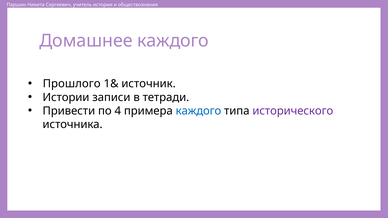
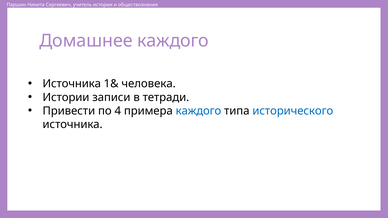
Прошлого: Прошлого -> Источника (72, 84)
источник: источник -> человека (149, 84)
исторического colour: purple -> blue (293, 111)
